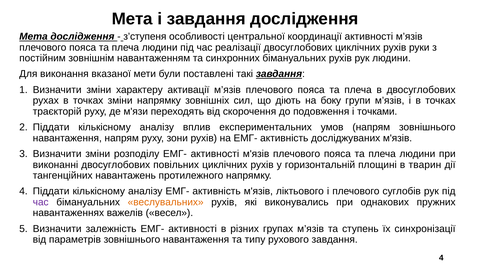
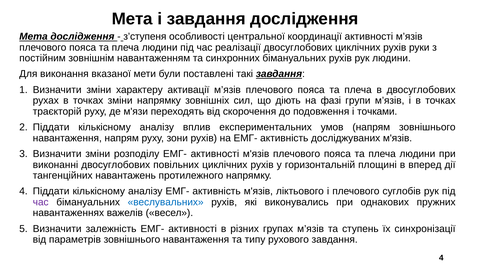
боку: боку -> фазі (331, 101)
тварин: тварин -> вперед (425, 165)
веслувальних colour: orange -> blue (166, 202)
